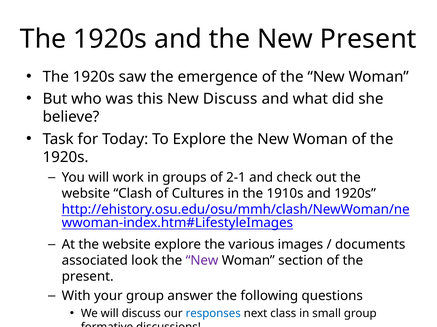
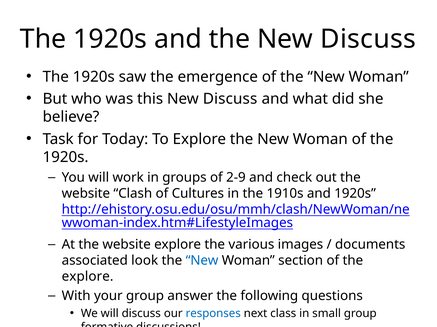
the New Present: Present -> Discuss (368, 39)
2-1: 2-1 -> 2-9 (236, 178)
New colour: purple -> blue (202, 261)
present: present -> explore (88, 277)
